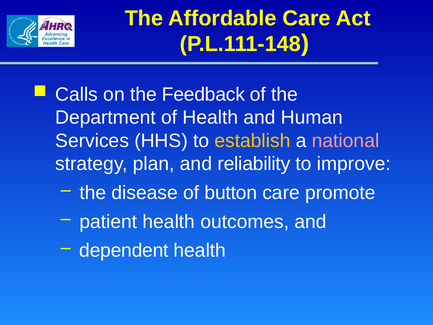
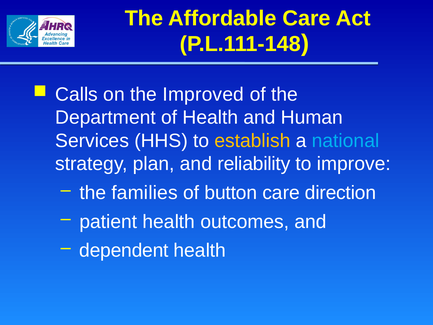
Feedback: Feedback -> Improved (203, 94)
national colour: pink -> light blue (346, 141)
disease: disease -> families (145, 193)
promote: promote -> direction (340, 193)
